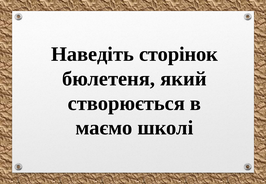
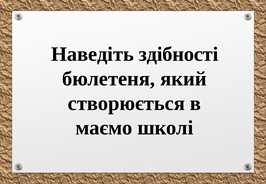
сторінок: сторінок -> здібності (178, 54)
